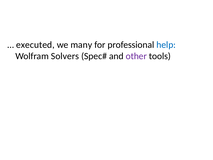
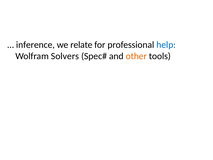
executed: executed -> inference (35, 45)
many: many -> relate (81, 45)
other colour: purple -> orange (136, 56)
